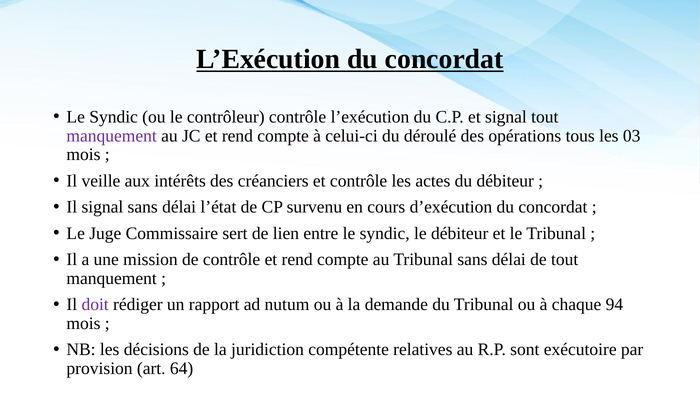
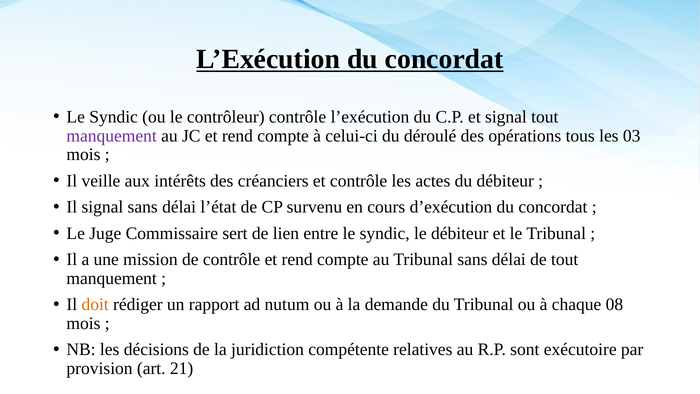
doit colour: purple -> orange (95, 304)
94: 94 -> 08 (614, 304)
64: 64 -> 21 (182, 368)
